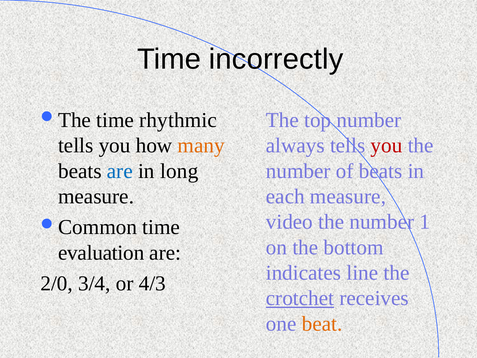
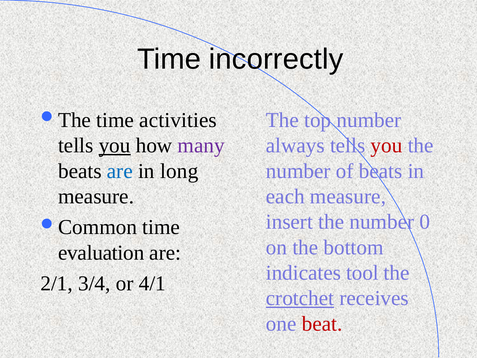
rhythmic: rhythmic -> activities (178, 120)
you underline: none -> present (115, 145)
many colour: orange -> purple (201, 145)
video: video -> insert (289, 222)
1: 1 -> 0 (425, 222)
line: line -> tool (362, 273)
2/0: 2/0 -> 2/1 (57, 283)
4/3: 4/3 -> 4/1 (152, 283)
beat colour: orange -> red (322, 324)
